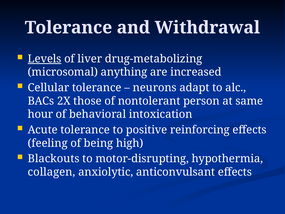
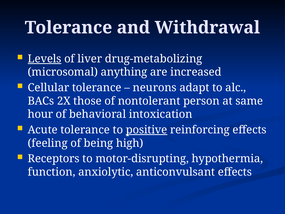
positive underline: none -> present (147, 130)
Blackouts: Blackouts -> Receptors (54, 159)
collagen: collagen -> function (52, 172)
